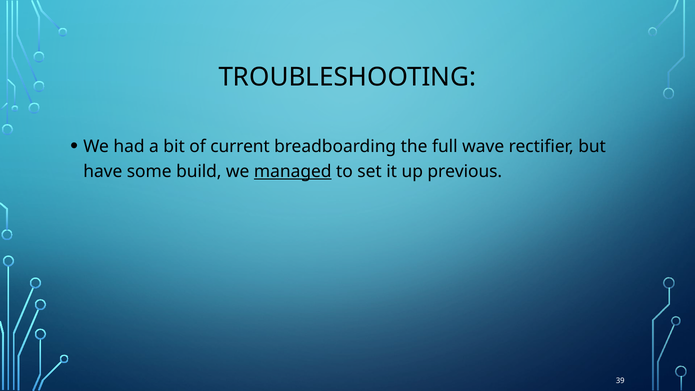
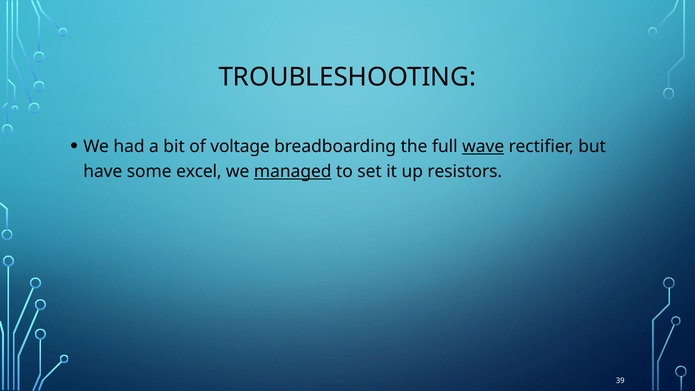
current: current -> voltage (240, 147)
wave underline: none -> present (483, 147)
build: build -> excel (199, 172)
previous: previous -> resistors (465, 172)
